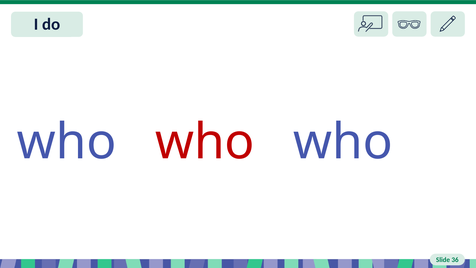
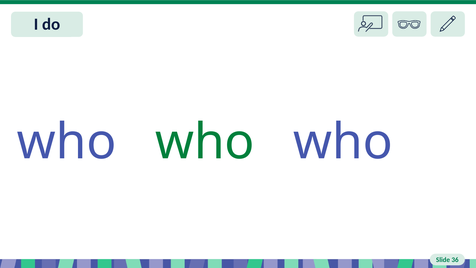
who colour: red -> green (205, 142)
